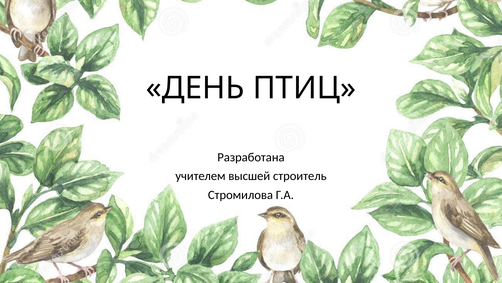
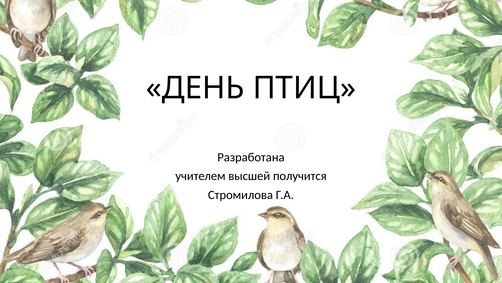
строитель: строитель -> получится (300, 176)
